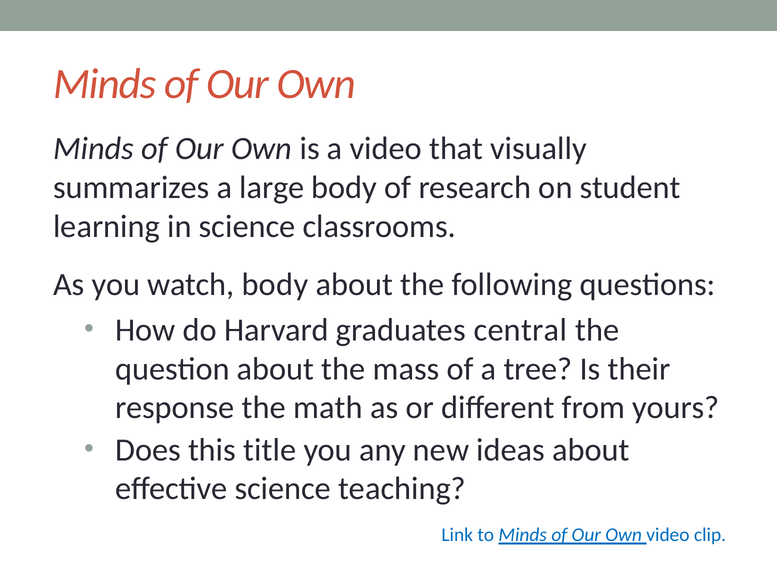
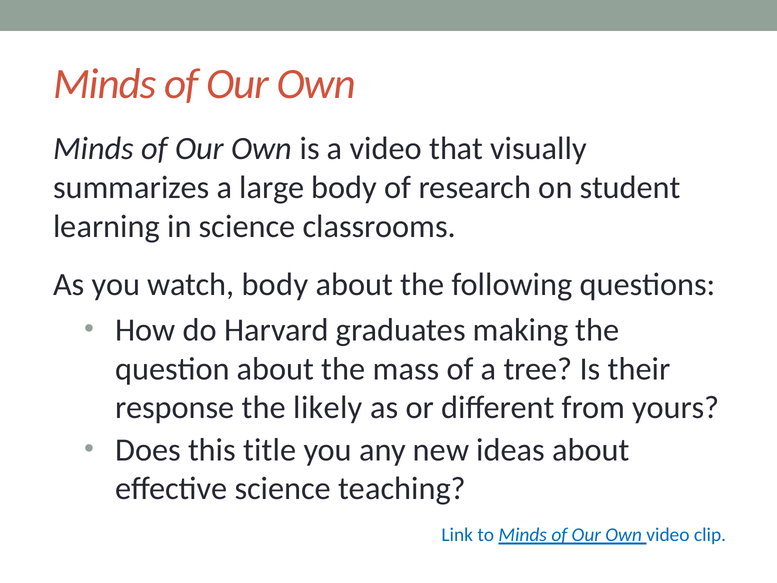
central: central -> making (521, 330)
math: math -> likely (328, 408)
